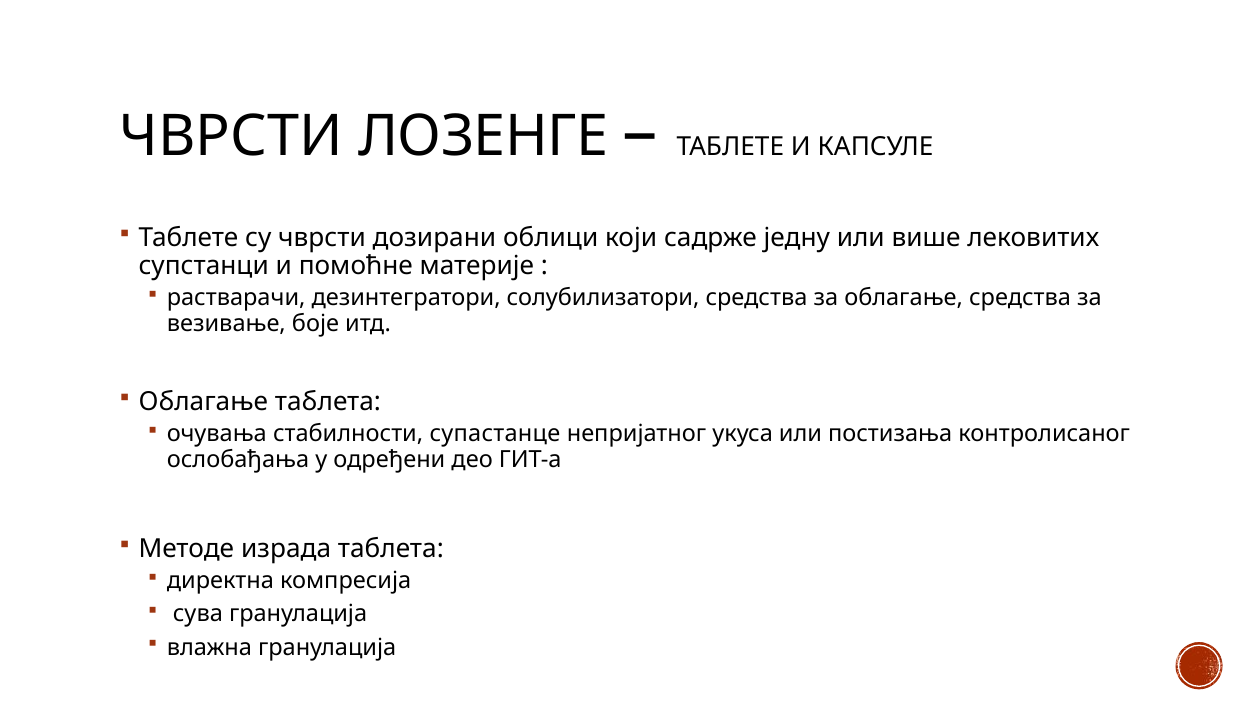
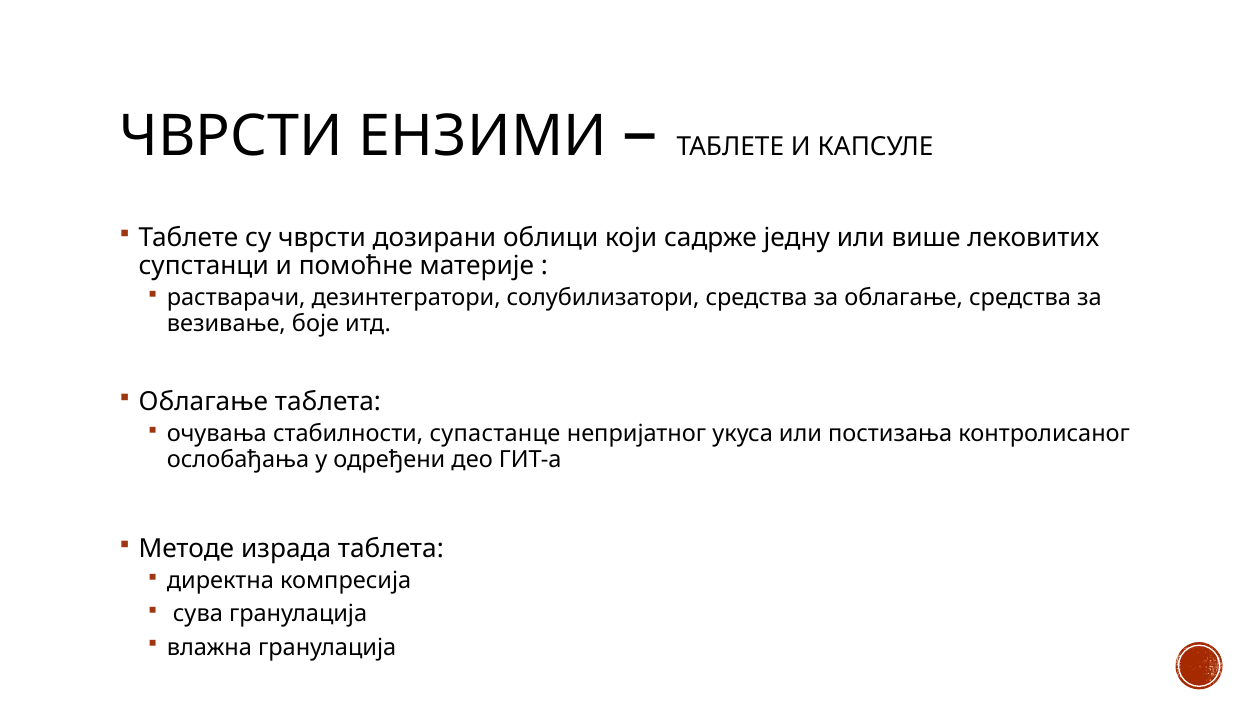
ЛОЗЕНГЕ: ЛОЗЕНГЕ -> ЕНЗИМИ (483, 137)
